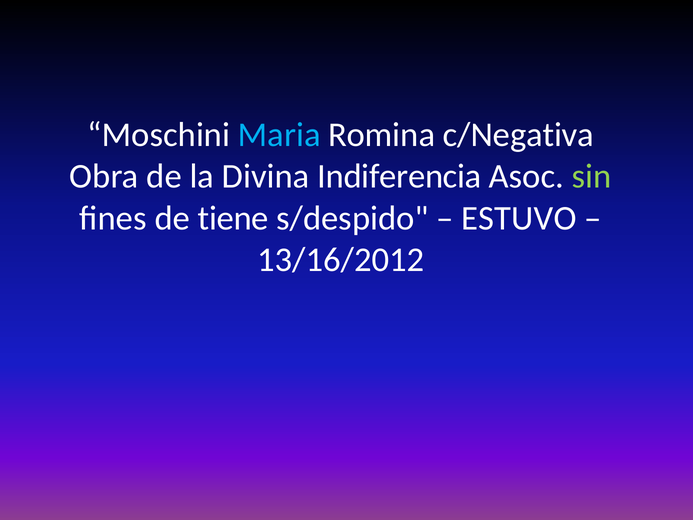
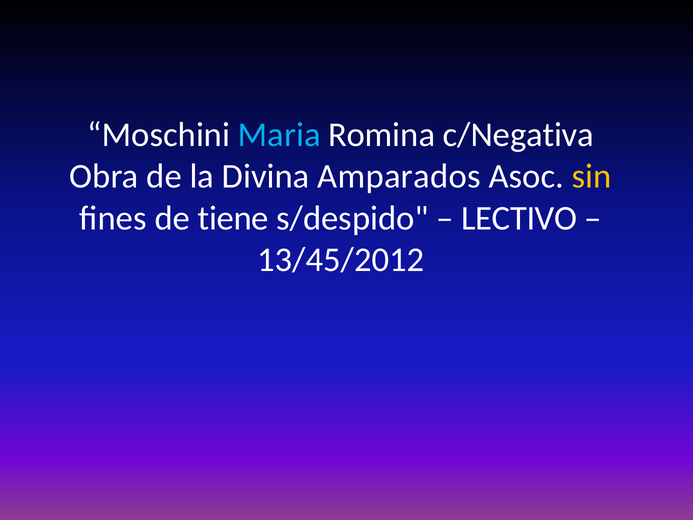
Indiferencia: Indiferencia -> Amparados (399, 176)
sin colour: light green -> yellow (592, 176)
ESTUVO: ESTUVO -> LECTIVO (519, 218)
13/16/2012: 13/16/2012 -> 13/45/2012 (341, 260)
